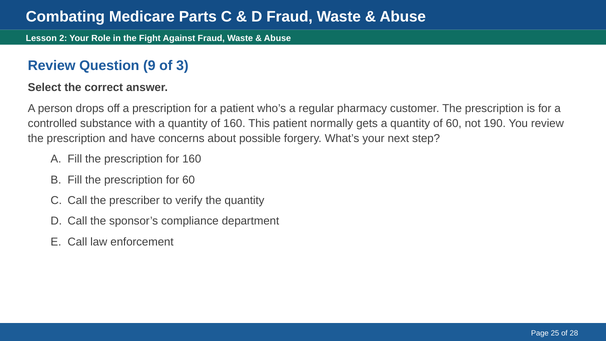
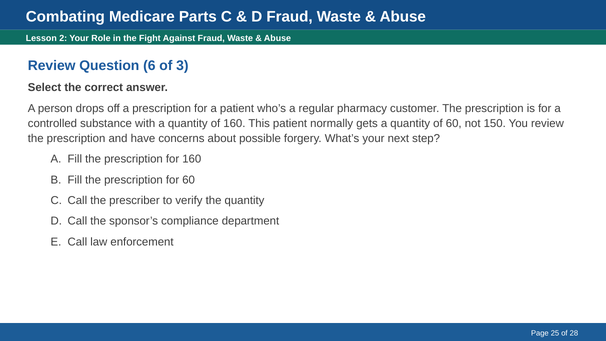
9: 9 -> 6 (149, 66)
190: 190 -> 150 (495, 123)
